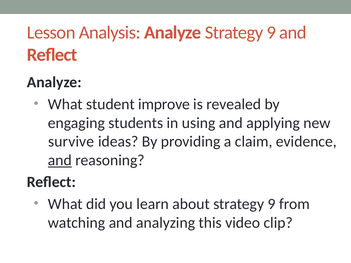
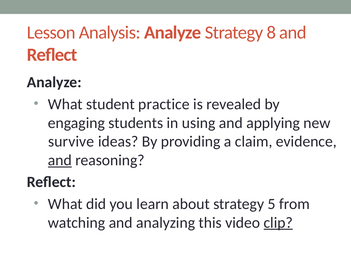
Analyze Strategy 9: 9 -> 8 (271, 33)
improve: improve -> practice (164, 104)
about strategy 9: 9 -> 5 (272, 204)
clip underline: none -> present (278, 223)
